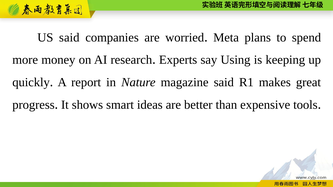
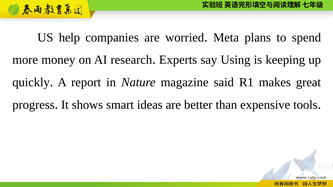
US said: said -> help (69, 37)
